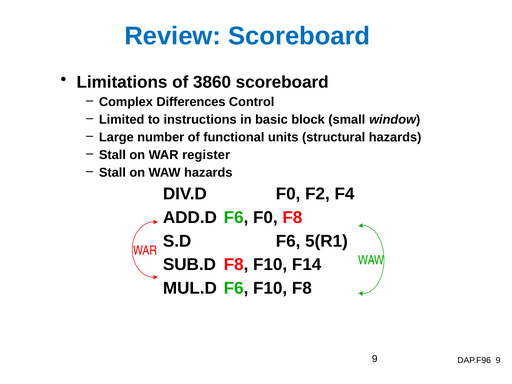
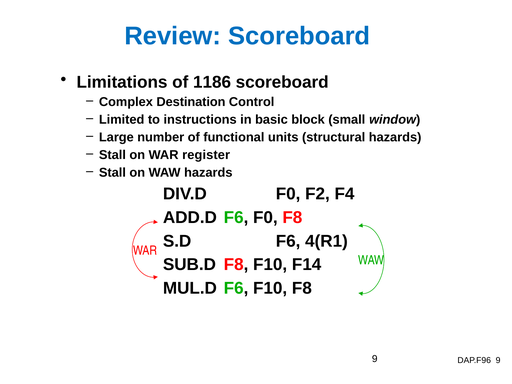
3860: 3860 -> 1186 (212, 82)
Differences: Differences -> Destination (191, 102)
5(R1: 5(R1 -> 4(R1 (326, 241)
